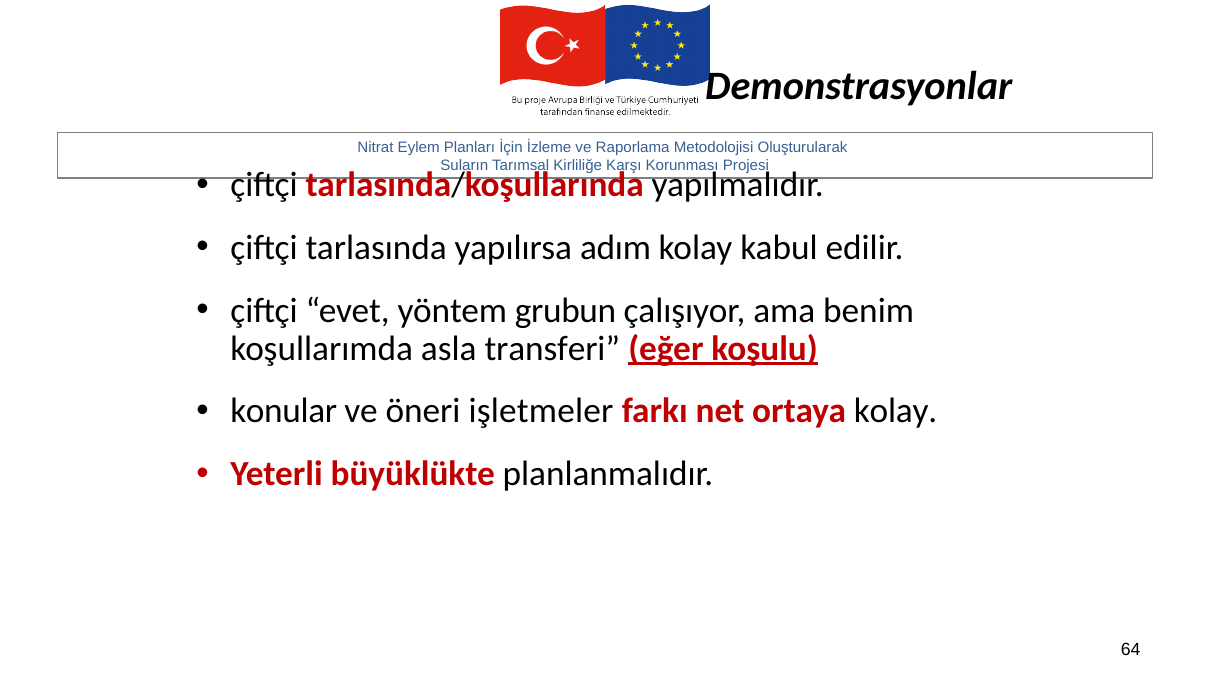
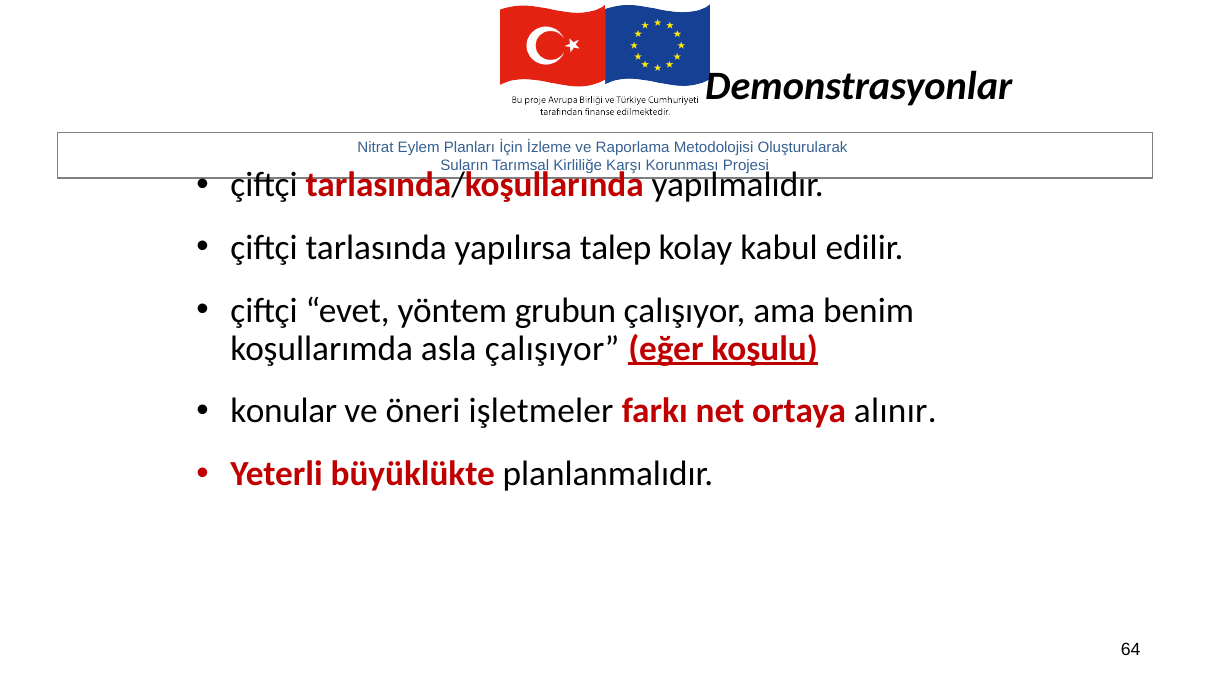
adım: adım -> talep (616, 248)
asla transferi: transferi -> çalışıyor (552, 349)
ortaya kolay: kolay -> alınır (895, 412)
